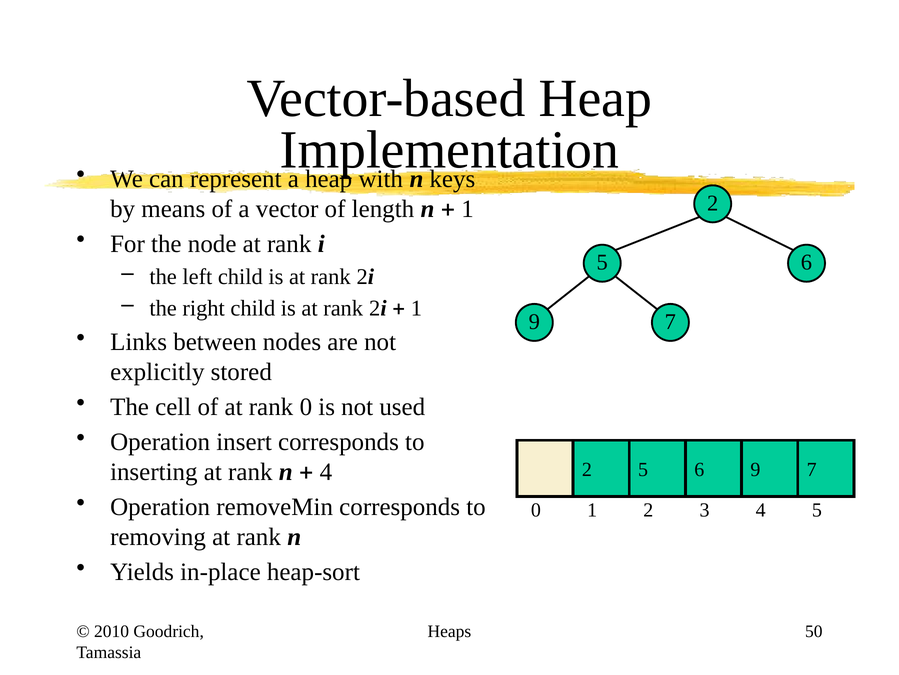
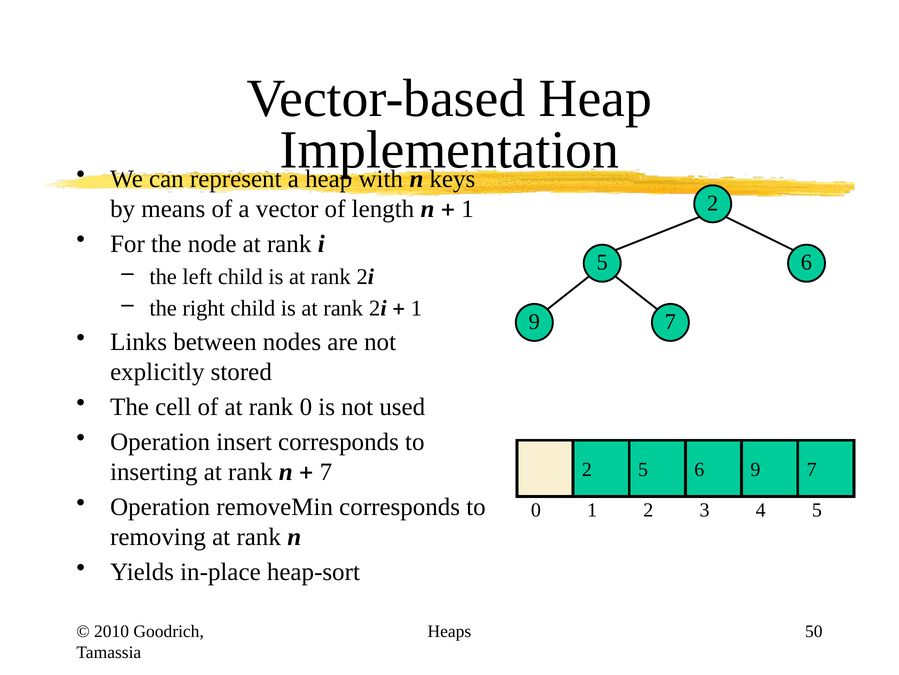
4: 4 -> 7 (326, 471)
